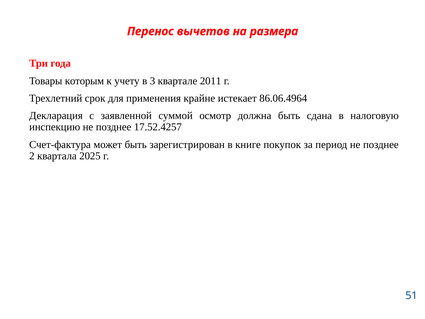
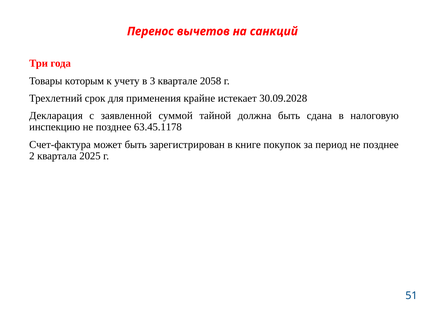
размера: размера -> санкций (274, 31)
2011: 2011 -> 2058 (211, 81)
86.06.4964: 86.06.4964 -> 30.09.2028 (283, 98)
осмотр: осмотр -> тайной (215, 116)
17.52.4257: 17.52.4257 -> 63.45.1178 (158, 127)
